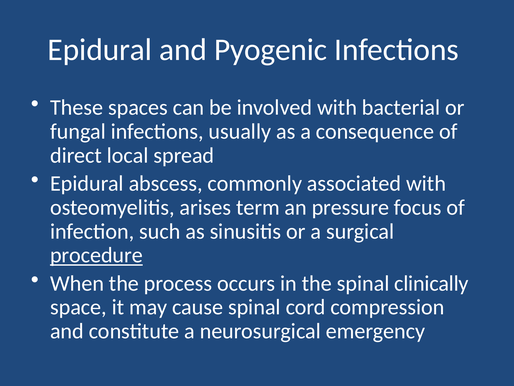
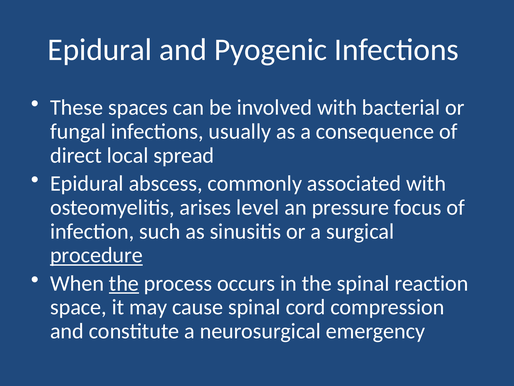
term: term -> level (258, 207)
the underline: none -> present (124, 283)
clinically: clinically -> reaction (431, 283)
